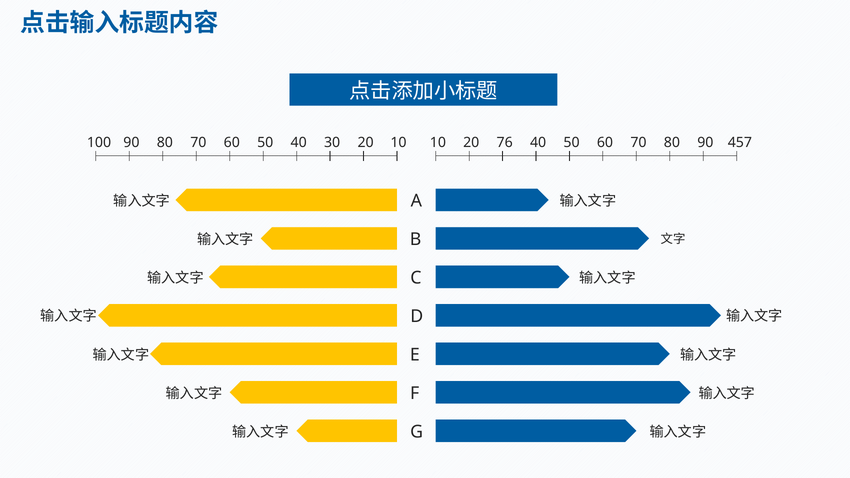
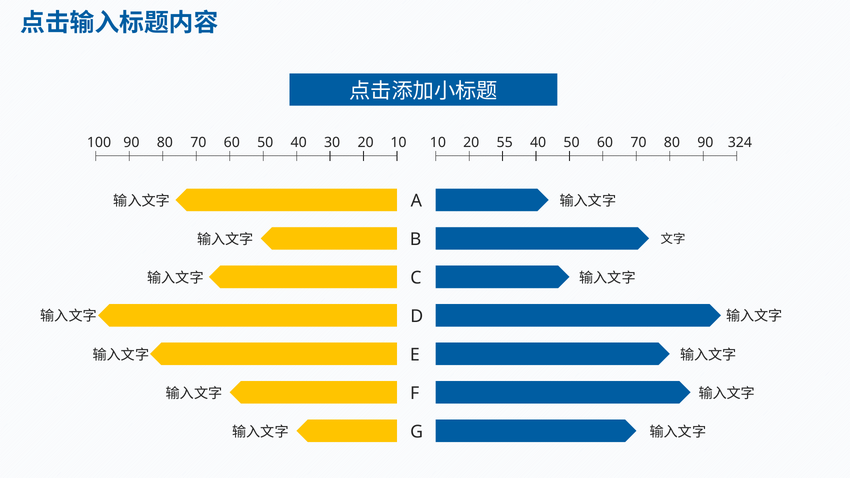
76: 76 -> 55 (505, 143)
457: 457 -> 324 (740, 143)
